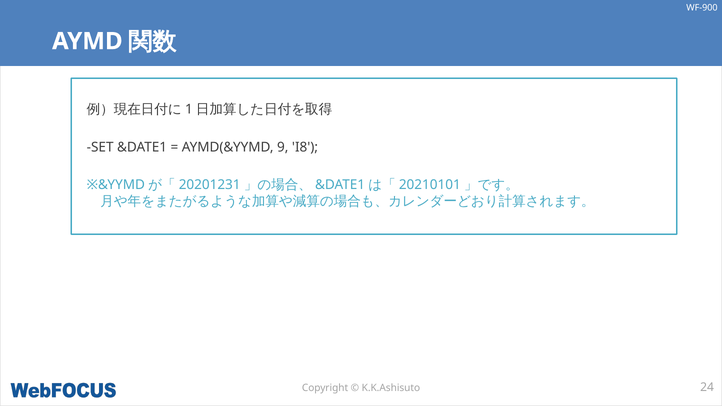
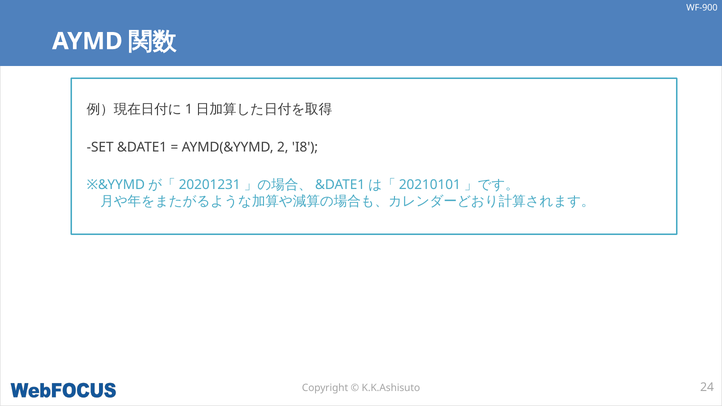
9: 9 -> 2 (283, 147)
